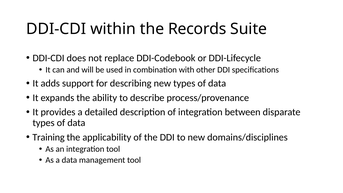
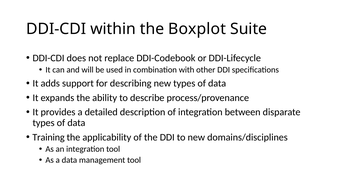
Records: Records -> Boxplot (197, 29)
